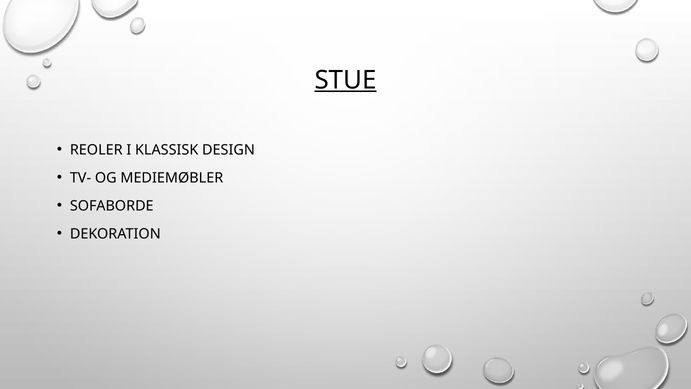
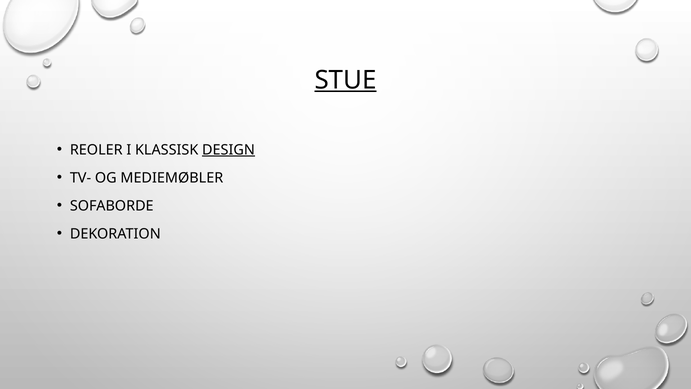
DESIGN underline: none -> present (228, 150)
